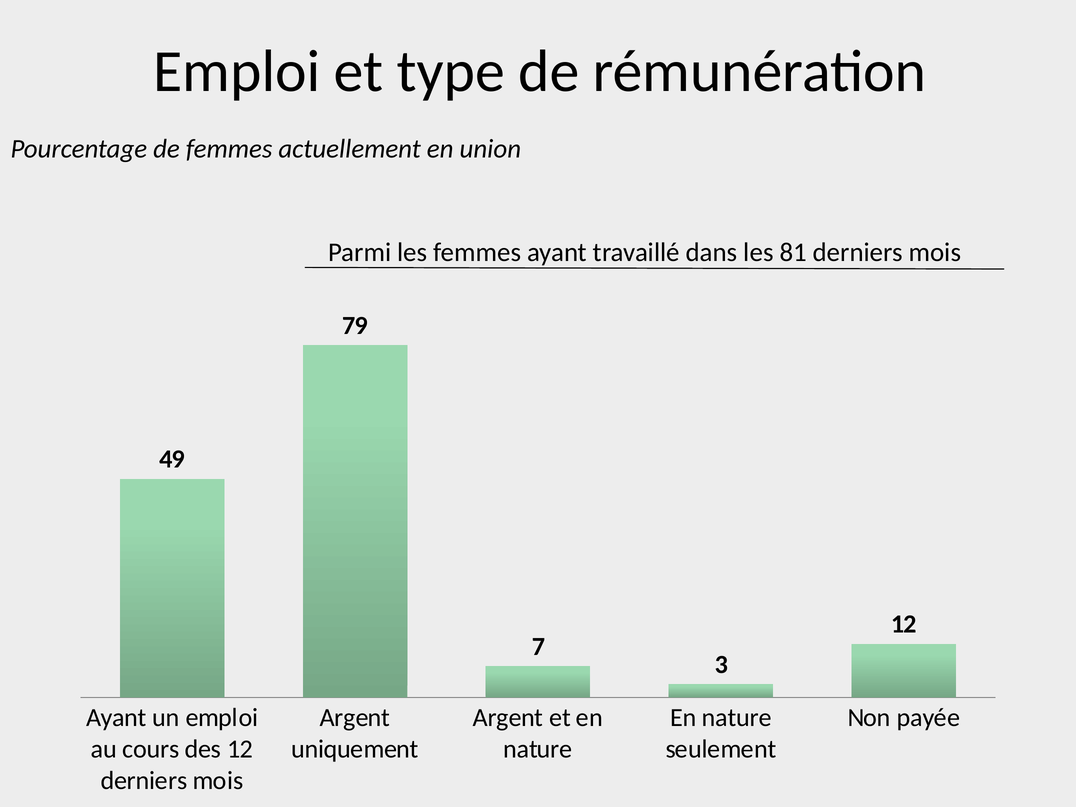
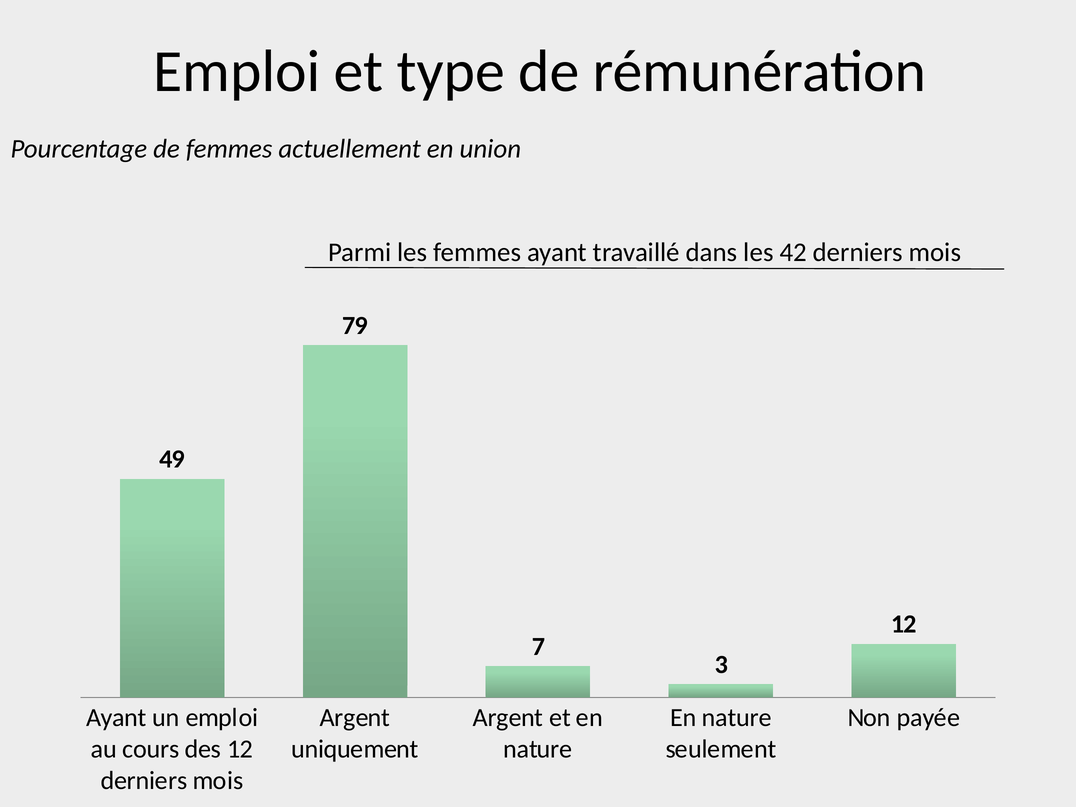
81: 81 -> 42 (793, 252)
